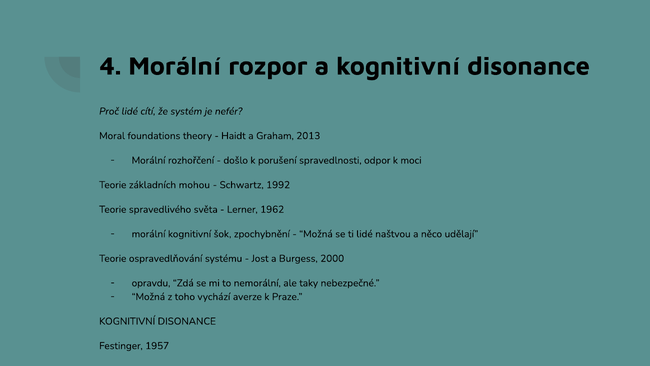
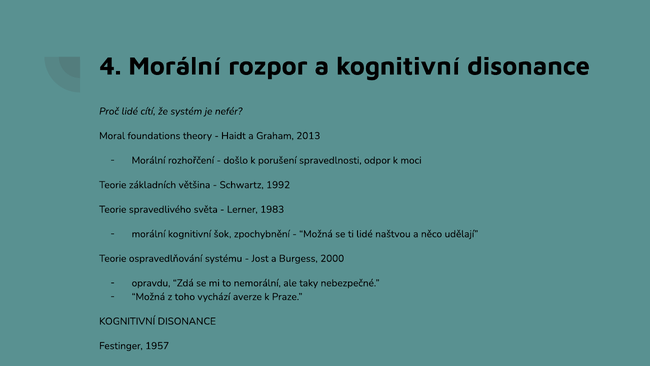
mohou: mohou -> většina (194, 185)
1962: 1962 -> 1983 (272, 209)
